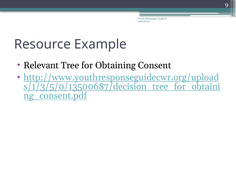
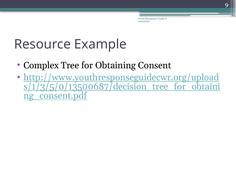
Relevant: Relevant -> Complex (41, 65)
